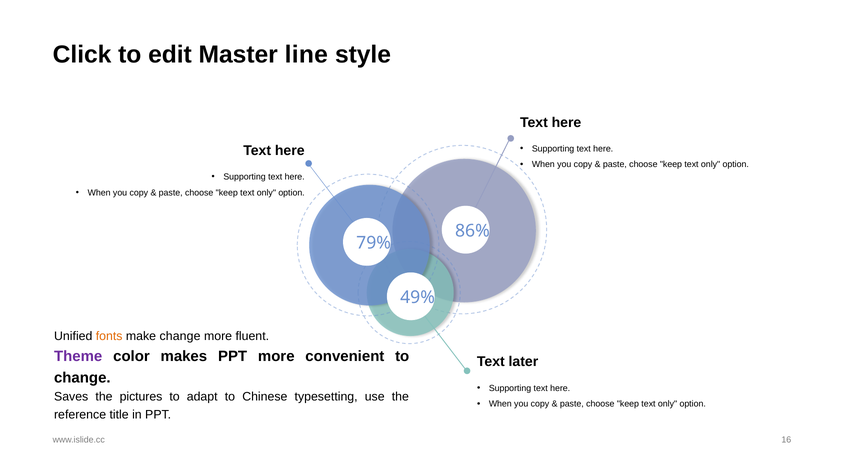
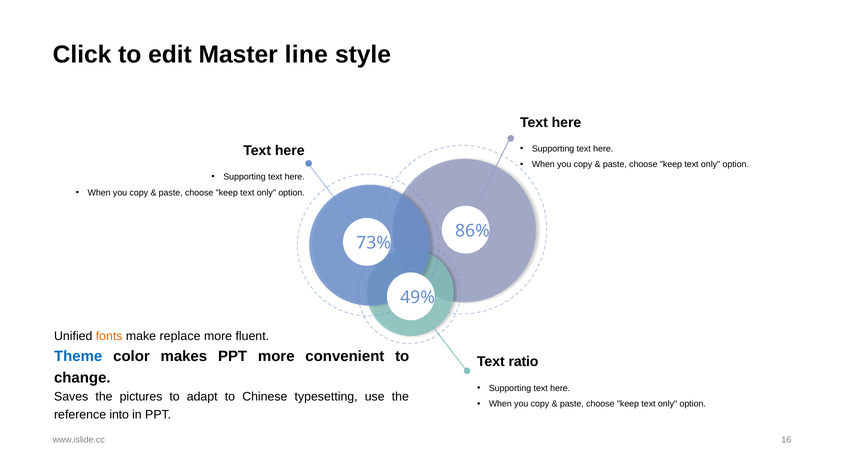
79%: 79% -> 73% (374, 243)
make change: change -> replace (180, 336)
Theme colour: purple -> blue (78, 356)
later: later -> ratio (523, 362)
title: title -> into (119, 414)
